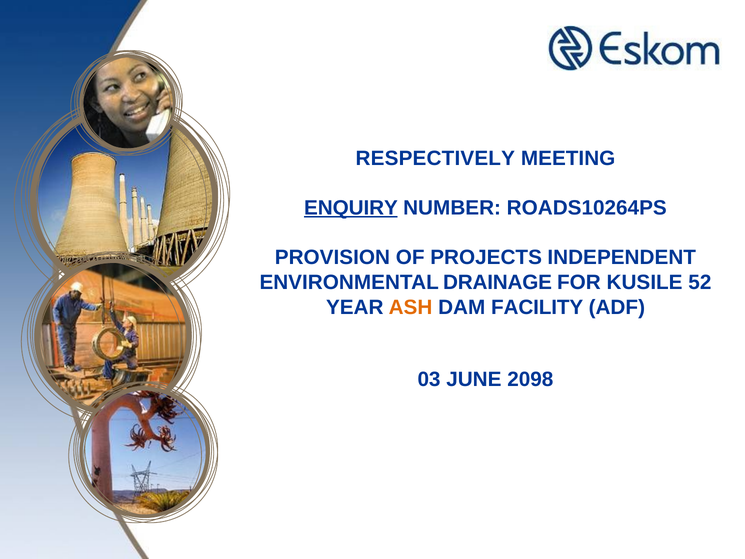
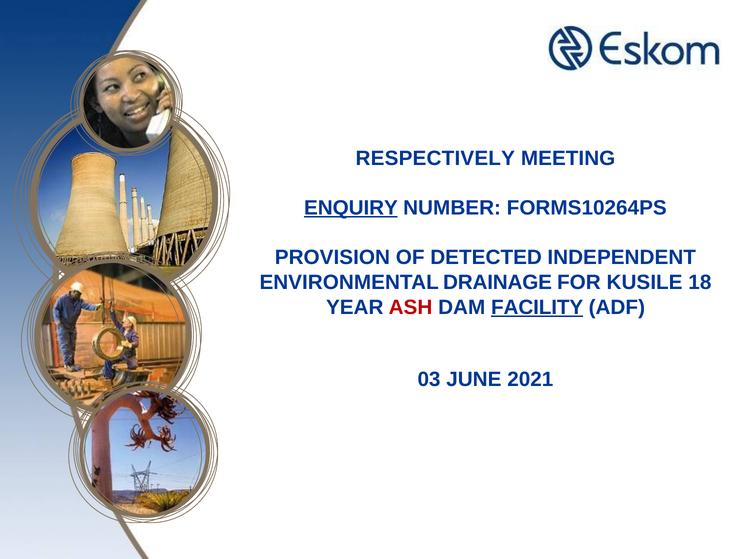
ROADS10264PS: ROADS10264PS -> FORMS10264PS (587, 208)
PROJECTS: PROJECTS -> DETECTED (486, 258)
52: 52 -> 18 (700, 282)
ASH colour: orange -> red (410, 307)
FACILITY underline: none -> present (537, 307)
2098: 2098 -> 2021 (530, 379)
